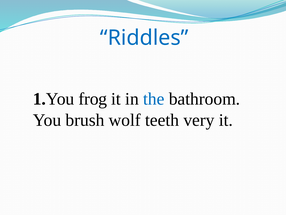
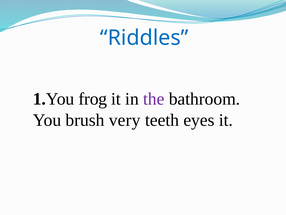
the colour: blue -> purple (154, 99)
wolf: wolf -> very (125, 120)
very: very -> eyes (199, 120)
